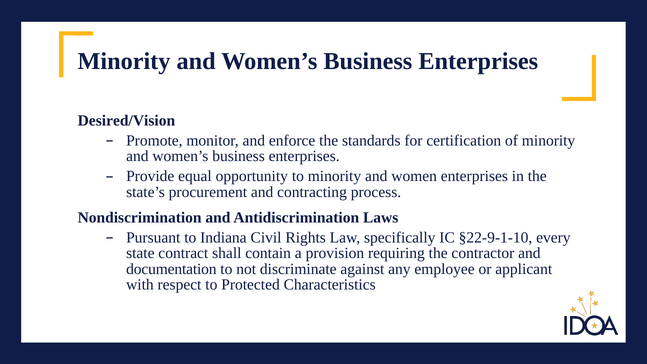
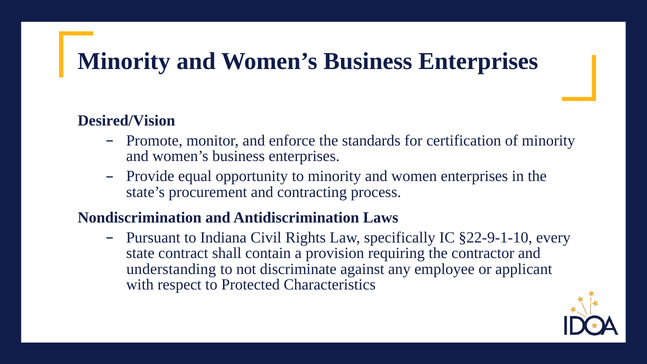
documentation: documentation -> understanding (171, 269)
